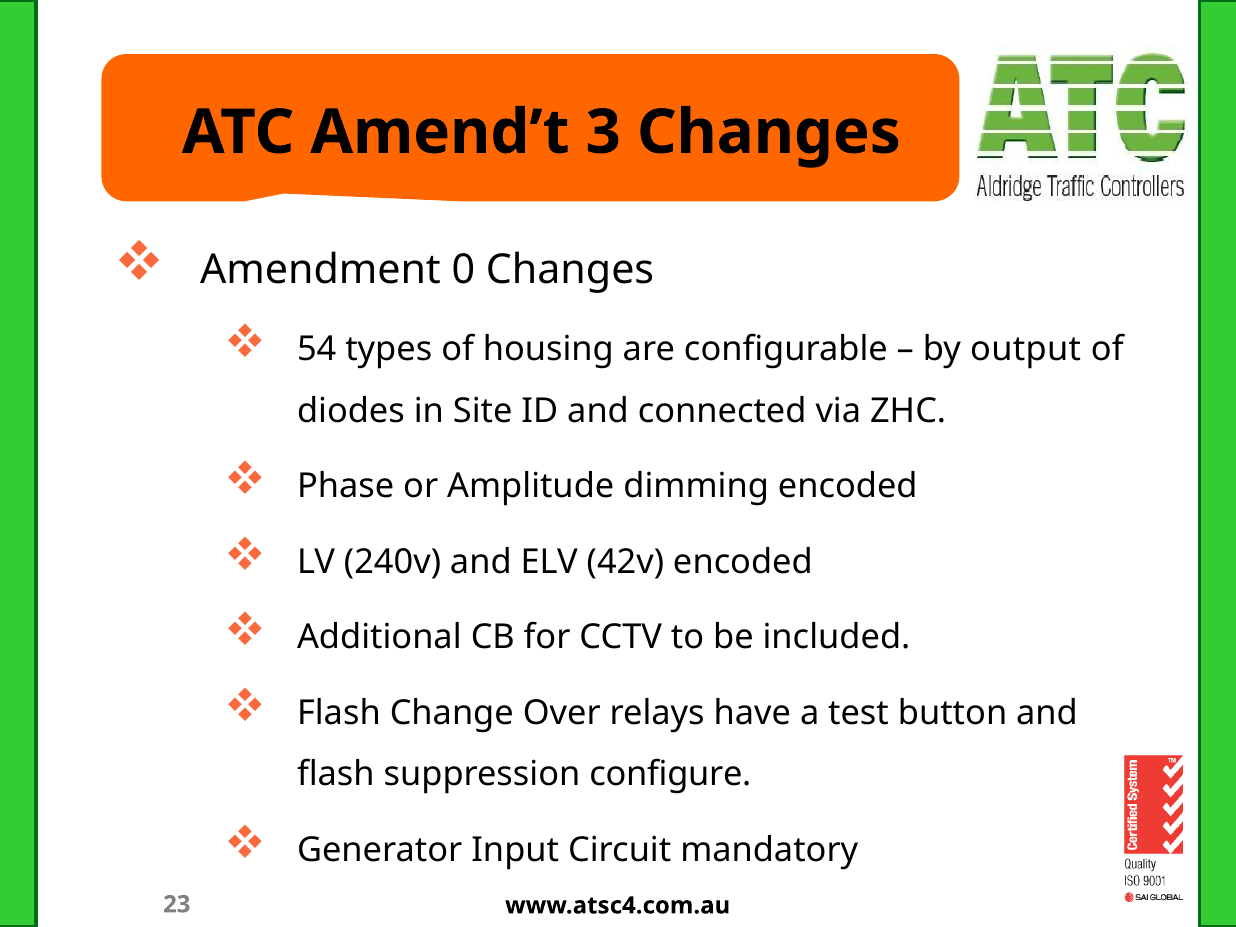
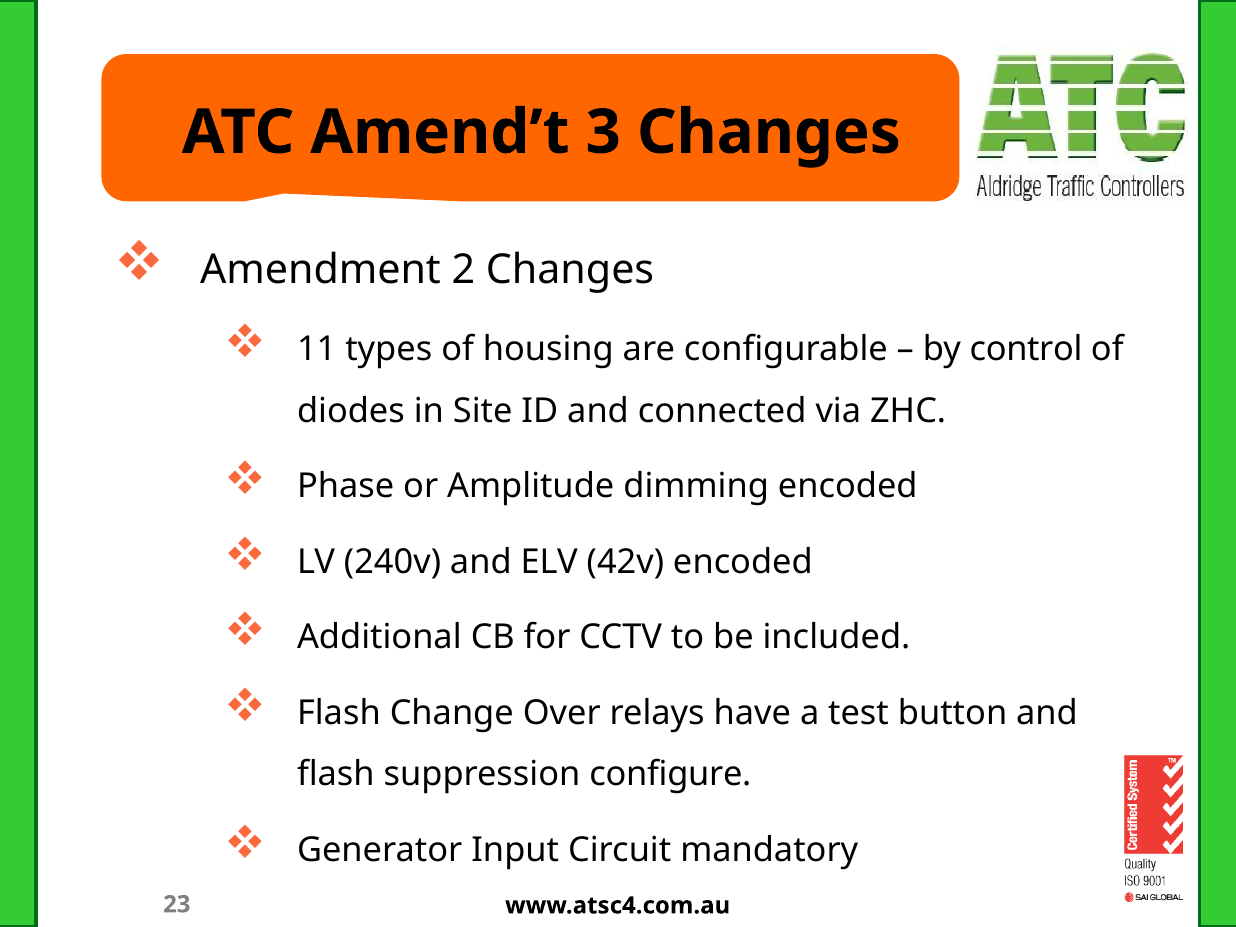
0: 0 -> 2 (463, 270)
54: 54 -> 11 (317, 349)
output: output -> control (1026, 349)
